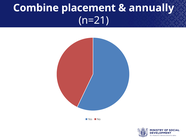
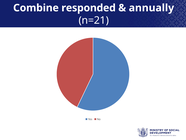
placement: placement -> responded (89, 8)
